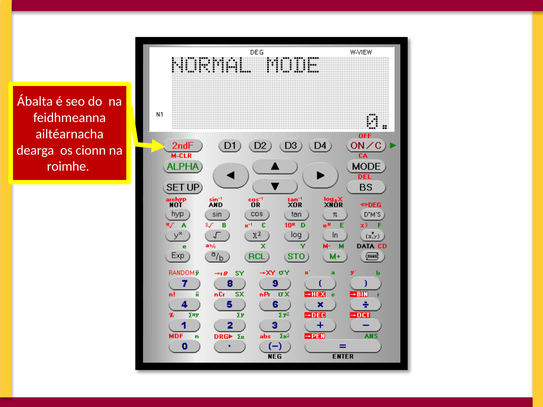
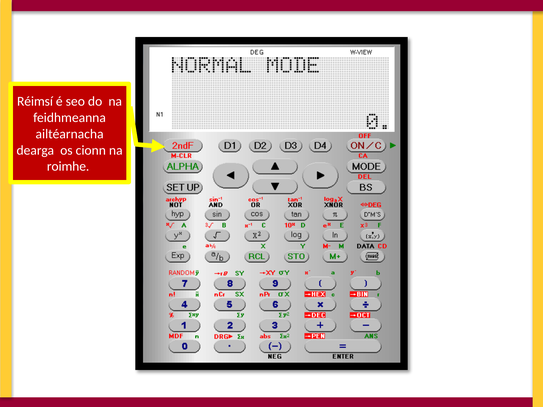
Ábalta: Ábalta -> Réimsí (35, 101)
